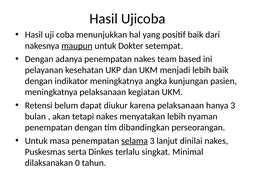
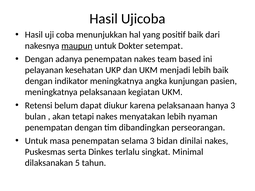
selama underline: present -> none (135, 141)
lanjut: lanjut -> bidan (167, 141)
0: 0 -> 5 (77, 163)
